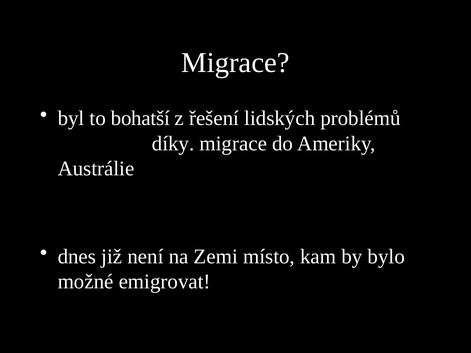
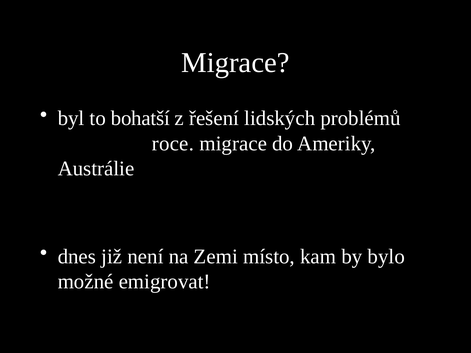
díky: díky -> roce (173, 144)
